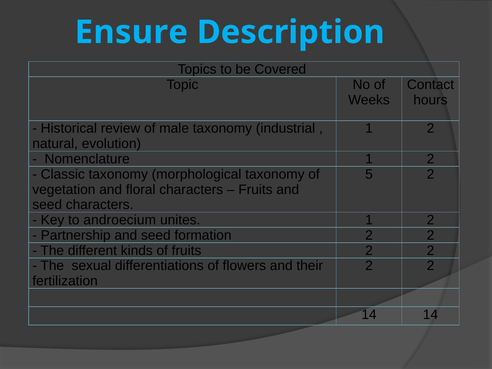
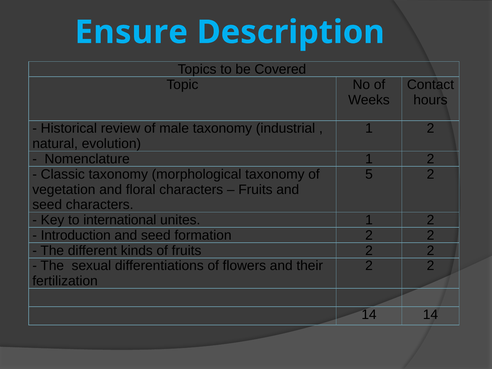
androecium: androecium -> international (120, 220)
Partnership: Partnership -> Introduction (76, 235)
